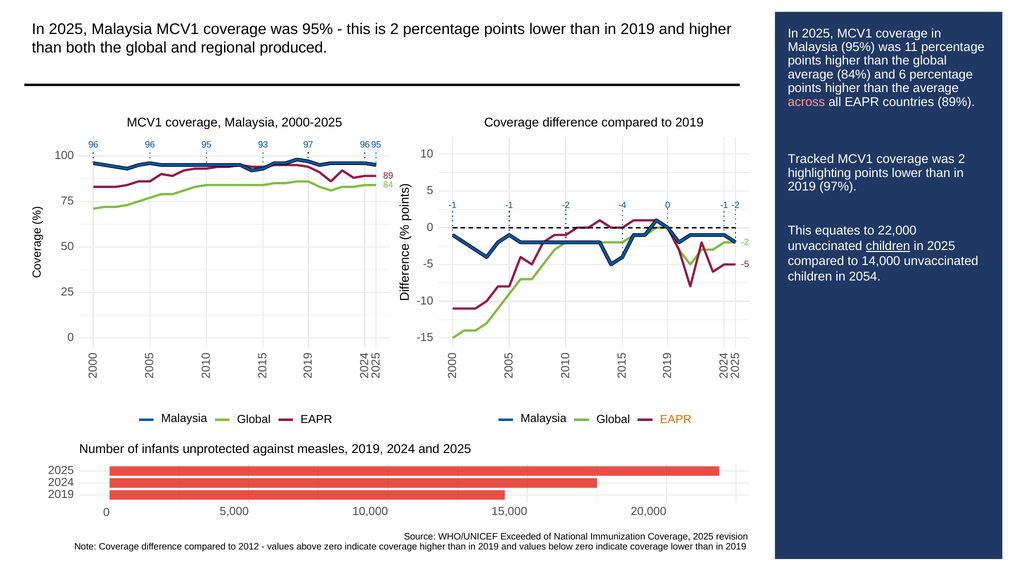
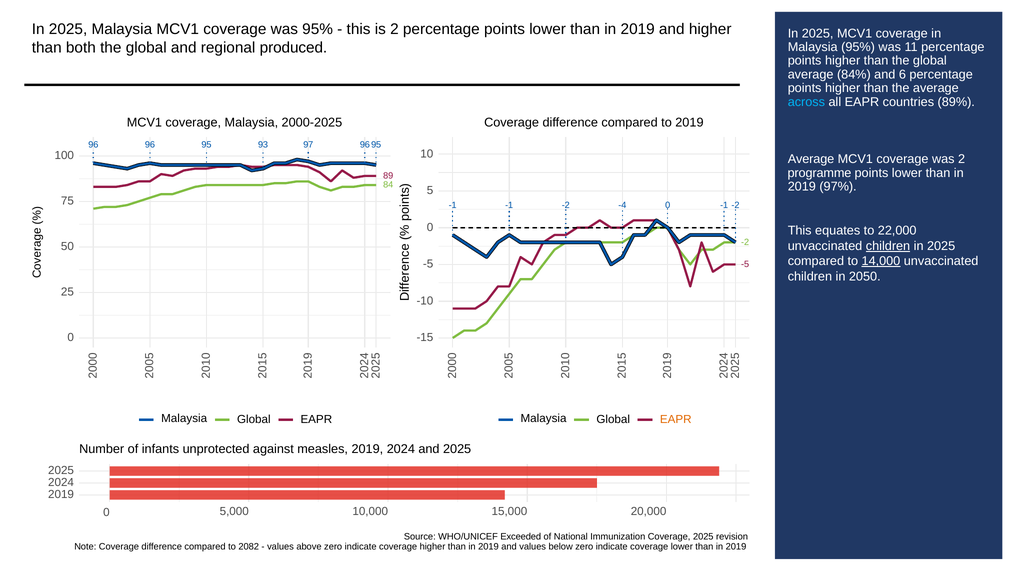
across colour: pink -> light blue (806, 102)
Tracked: Tracked -> Average (811, 159)
highlighting: highlighting -> programme (819, 173)
14,000 underline: none -> present (881, 261)
2054: 2054 -> 2050 (865, 276)
2012: 2012 -> 2082 (249, 547)
